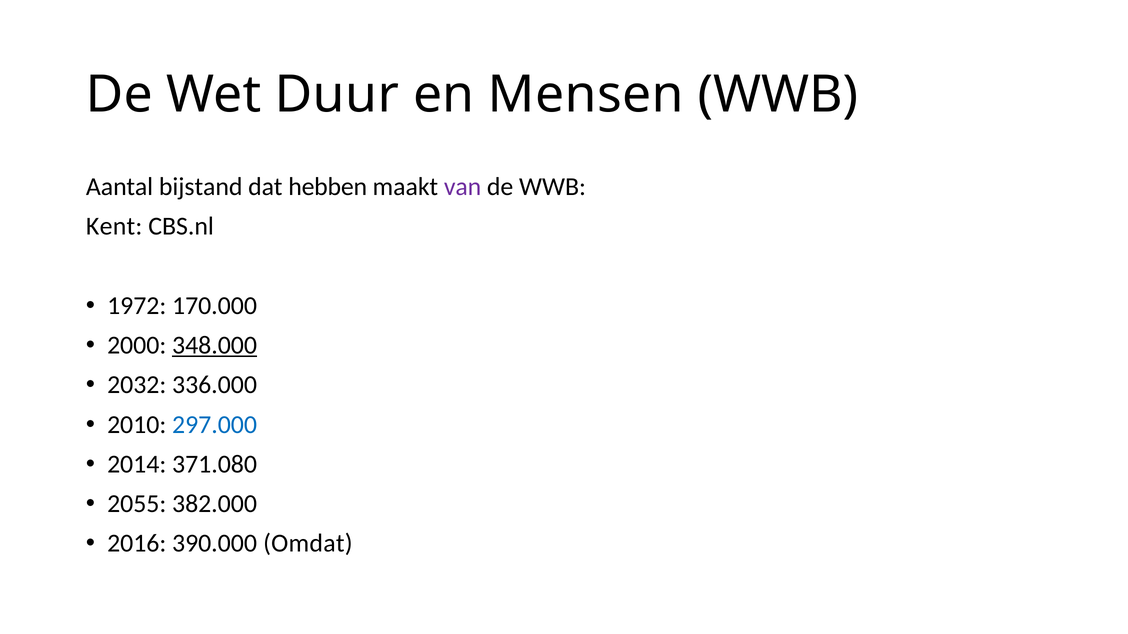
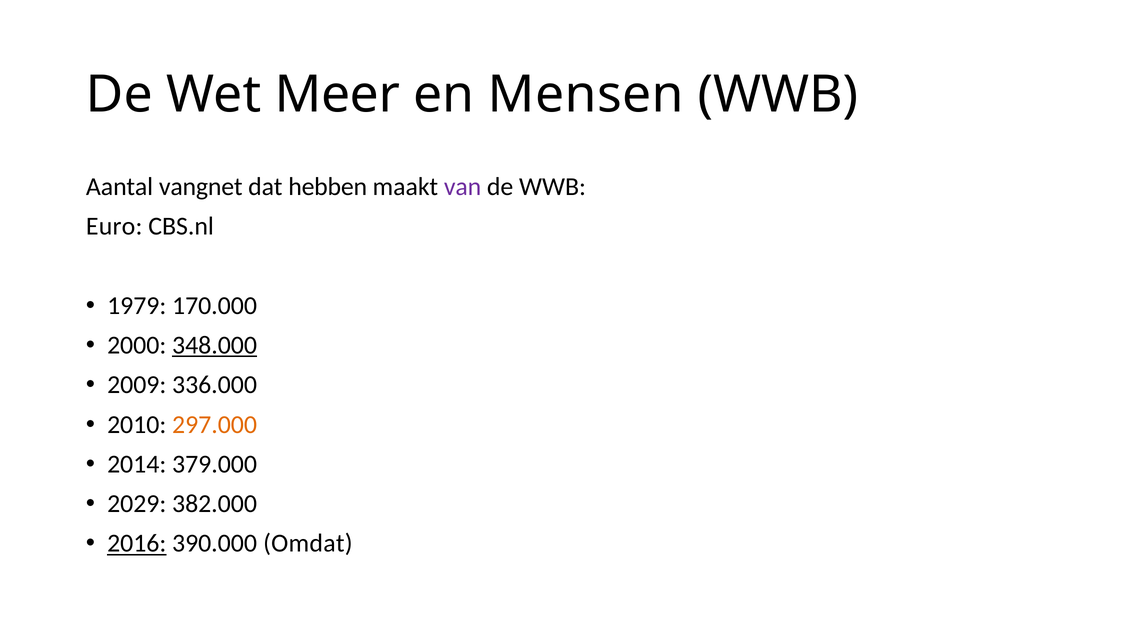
Duur: Duur -> Meer (337, 95)
bijstand: bijstand -> vangnet (201, 187)
Kent: Kent -> Euro (114, 227)
1972: 1972 -> 1979 (137, 306)
2032: 2032 -> 2009 (137, 385)
297.000 colour: blue -> orange (215, 425)
371.080: 371.080 -> 379.000 (215, 465)
2055: 2055 -> 2029 (137, 504)
2016 underline: none -> present (137, 544)
